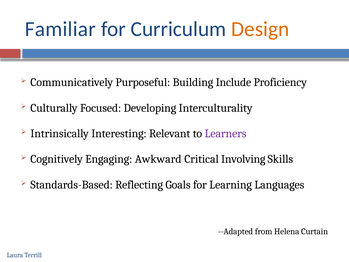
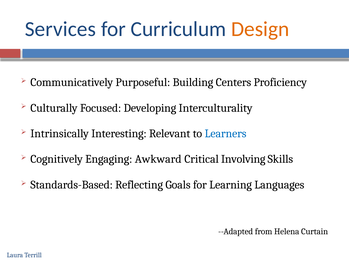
Familiar: Familiar -> Services (60, 29)
Include: Include -> Centers (233, 82)
Learners colour: purple -> blue (226, 133)
